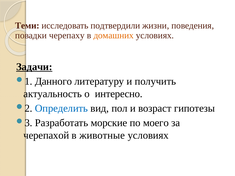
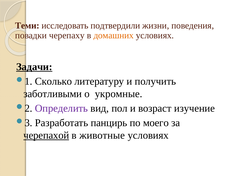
Данного: Данного -> Сколько (53, 81)
актуальность: актуальность -> заботливыми (53, 94)
интересно: интересно -> укромные (119, 94)
Определить colour: blue -> purple (61, 108)
гипотезы: гипотезы -> изучение (194, 108)
морские: морские -> панцирь (109, 123)
черепахой underline: none -> present (46, 136)
